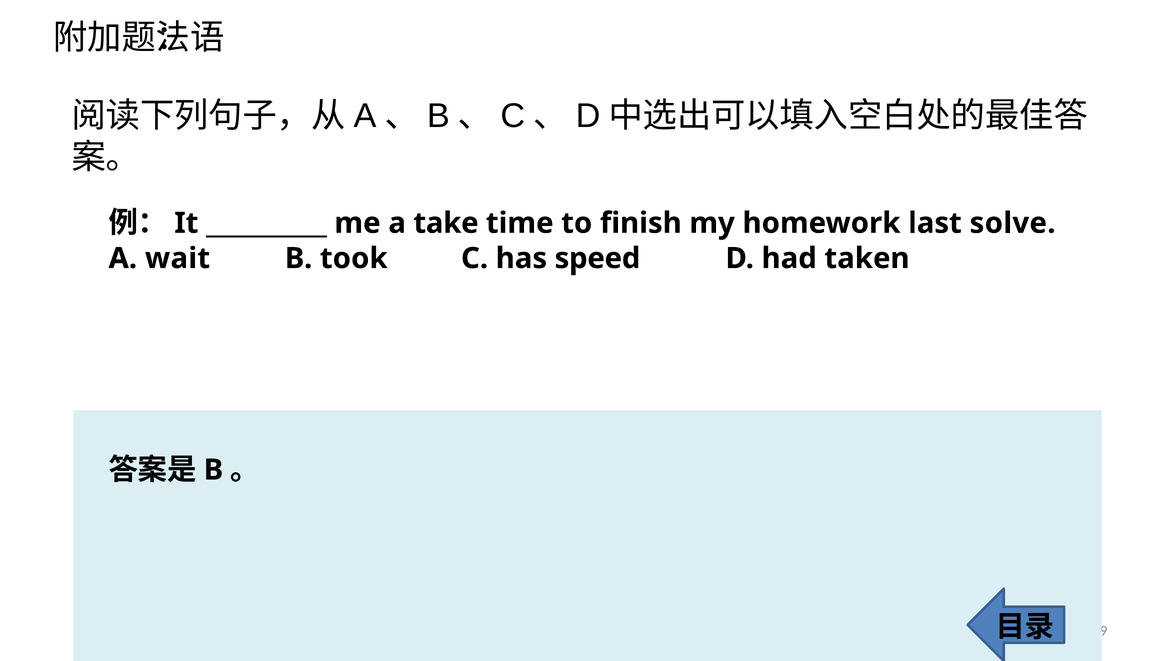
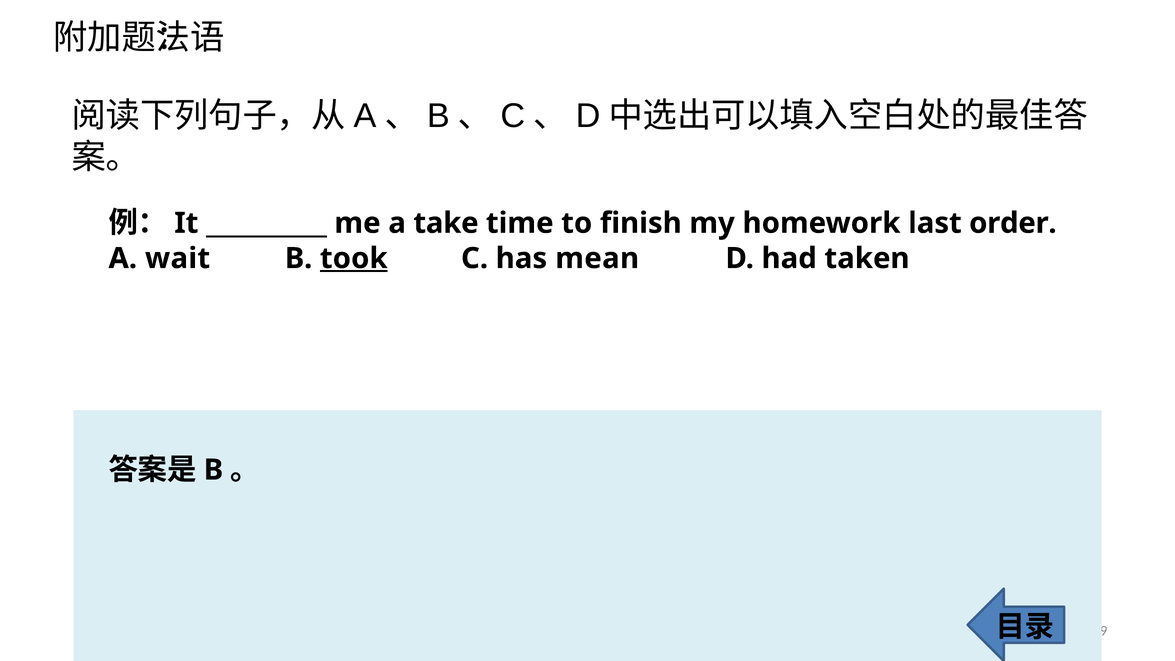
solve: solve -> order (1013, 223)
took underline: none -> present (354, 258)
speed: speed -> mean (597, 258)
